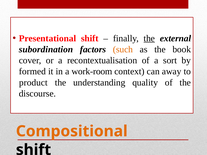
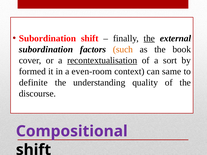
Presentational: Presentational -> Subordination (47, 38)
recontextualisation underline: none -> present (102, 61)
work-room: work-room -> even-room (92, 72)
away: away -> same (172, 72)
product: product -> definite (33, 83)
Compositional colour: orange -> purple (72, 131)
